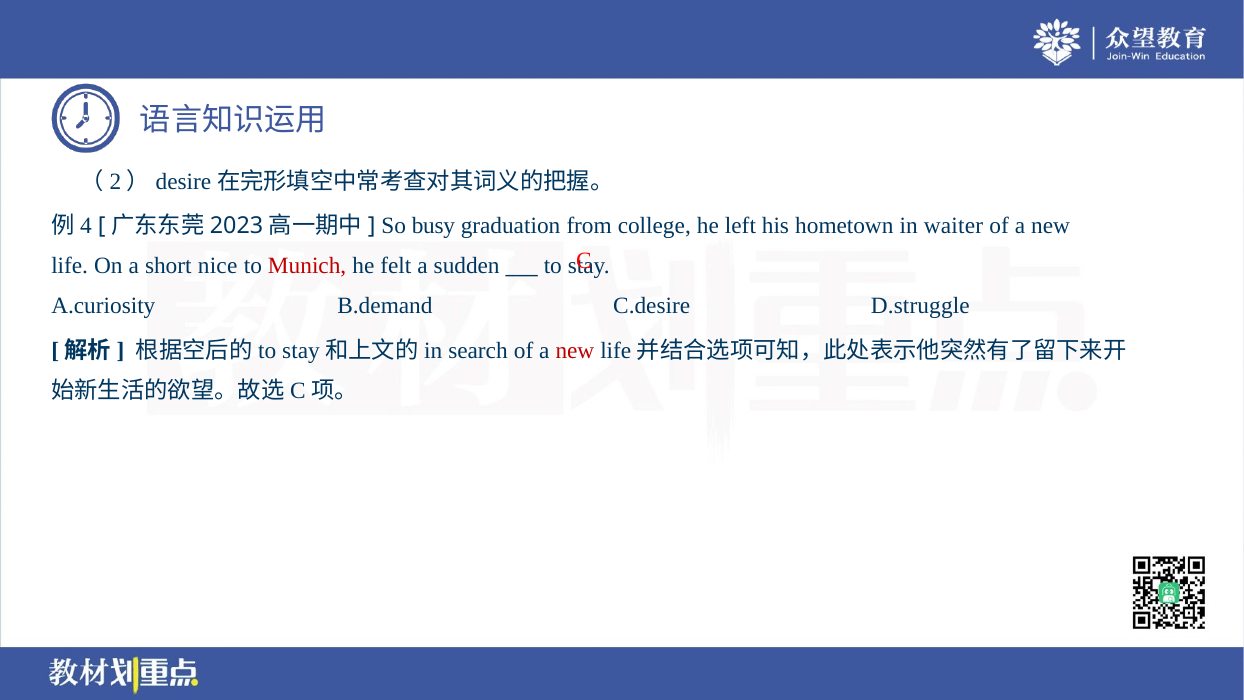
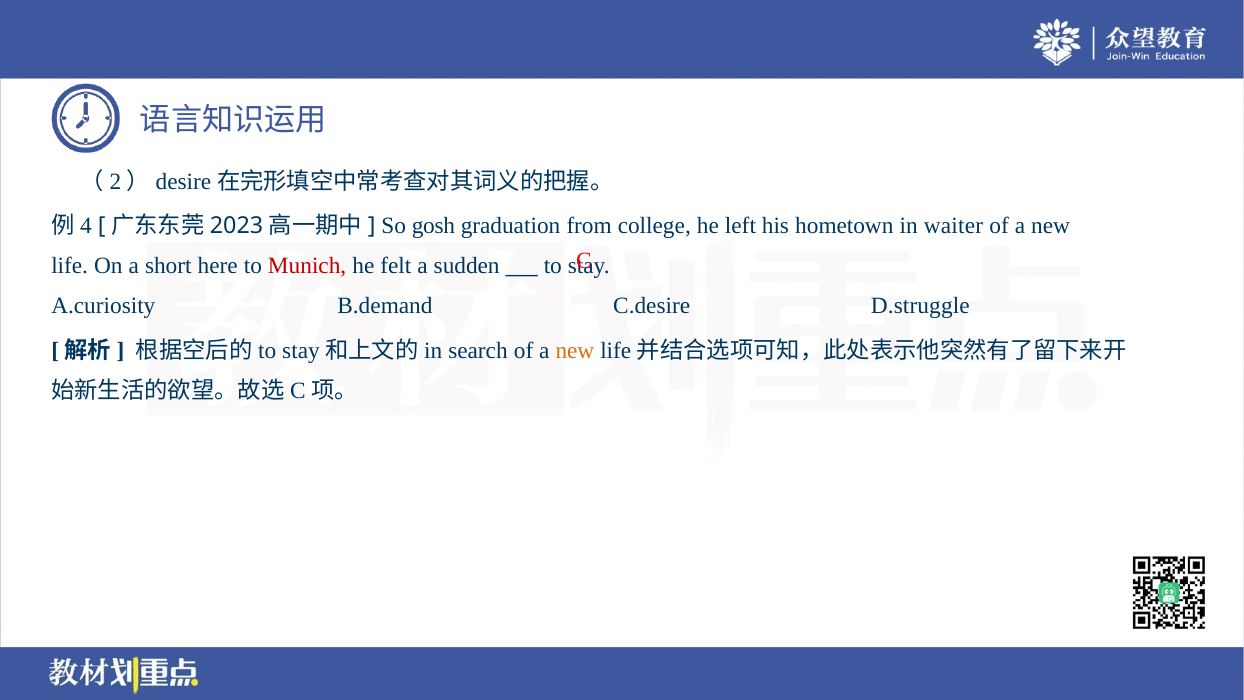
busy: busy -> gosh (433, 226)
nice: nice -> here (218, 266)
new colour: red -> orange (575, 351)
